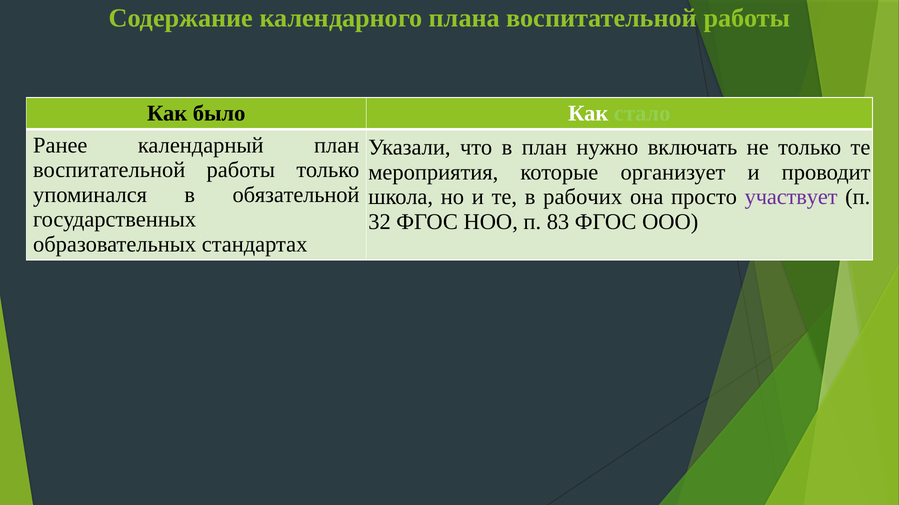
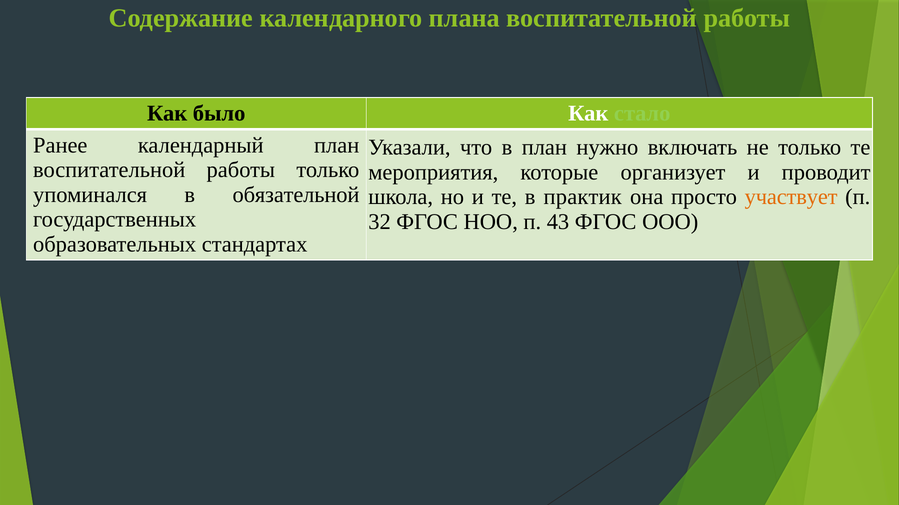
рабочих: рабочих -> практик (583, 197)
участвует colour: purple -> orange (791, 197)
83: 83 -> 43 (558, 222)
